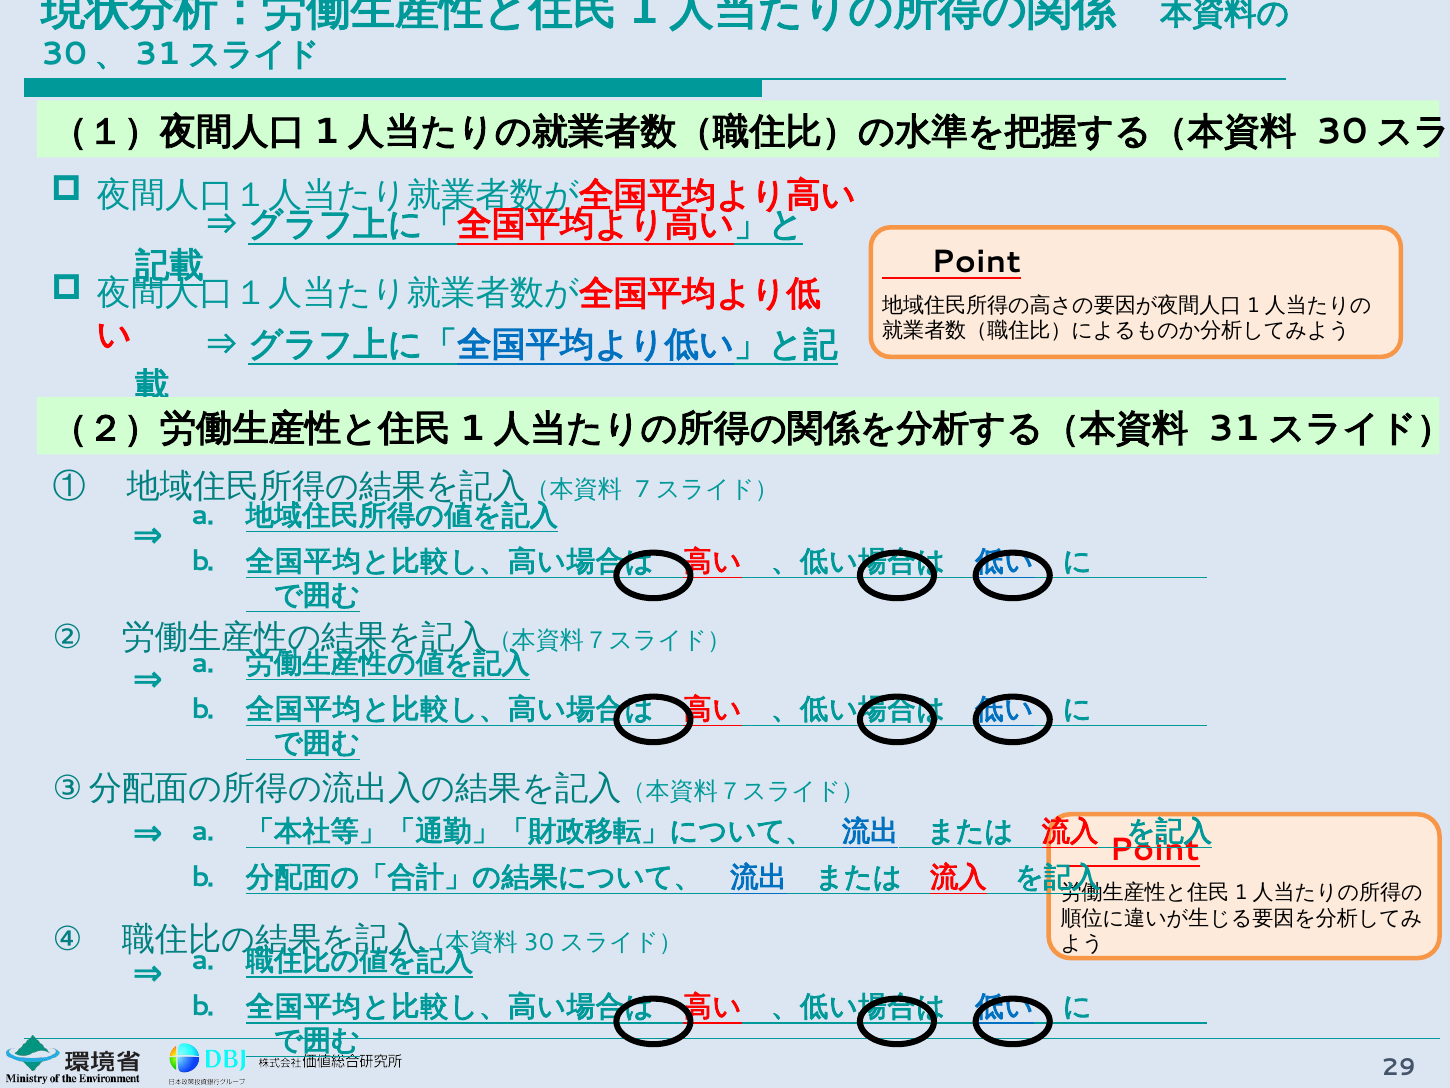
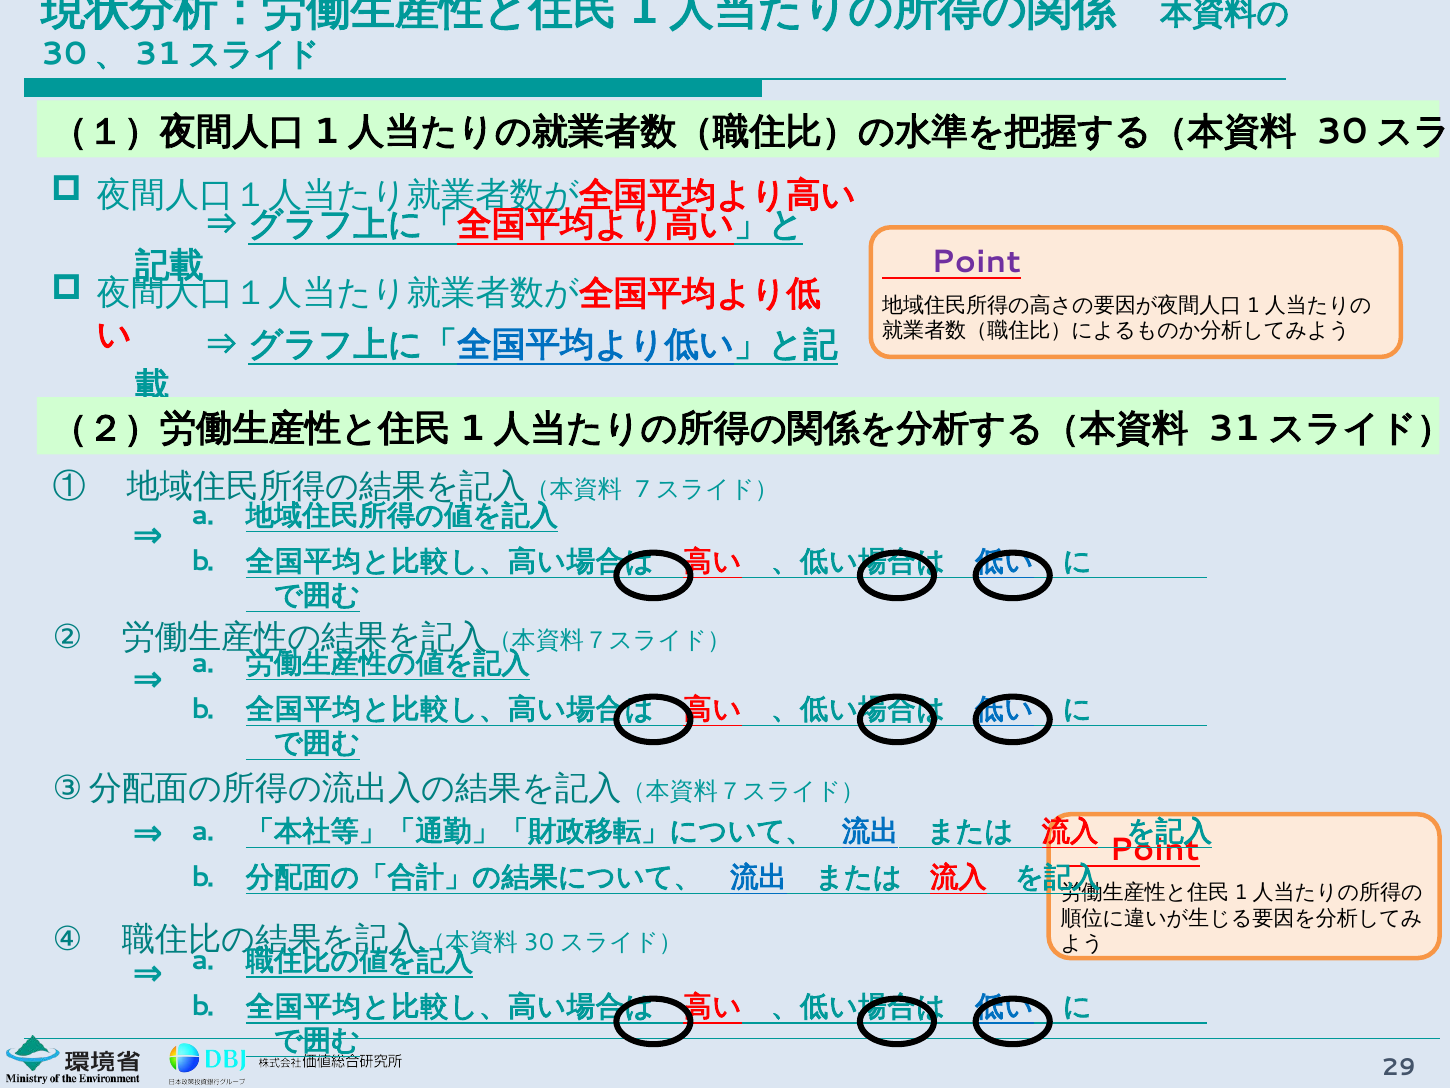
Point colour: black -> purple (976, 262)
